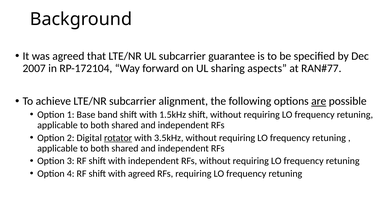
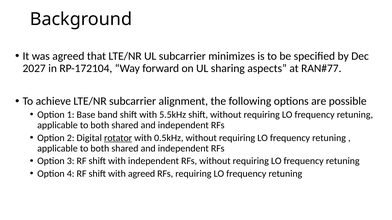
guarantee: guarantee -> minimizes (232, 56)
2007: 2007 -> 2027 (34, 69)
are underline: present -> none (319, 101)
1.5kHz: 1.5kHz -> 5.5kHz (173, 115)
3.5kHz: 3.5kHz -> 0.5kHz (169, 138)
